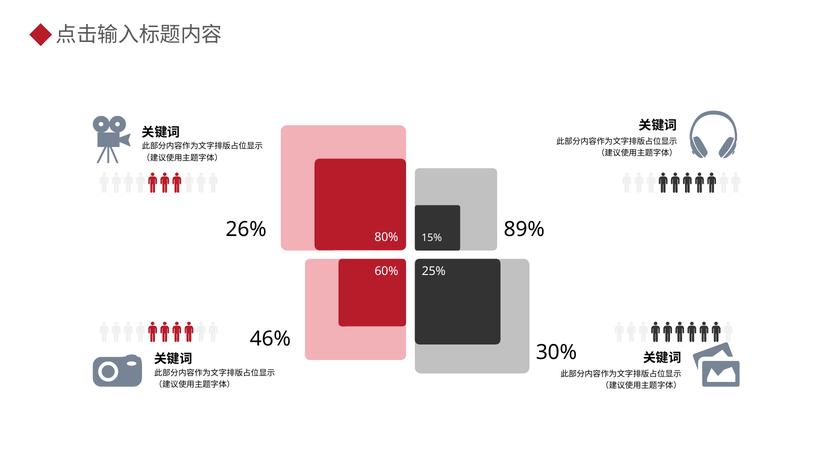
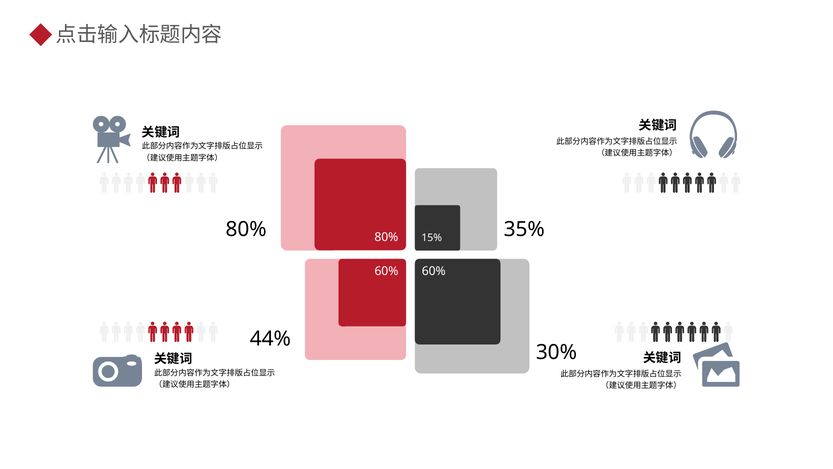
26%: 26% -> 80% (246, 229)
89%: 89% -> 35% (524, 229)
25%: 25% -> 60% (434, 271)
46%: 46% -> 44% (270, 339)
